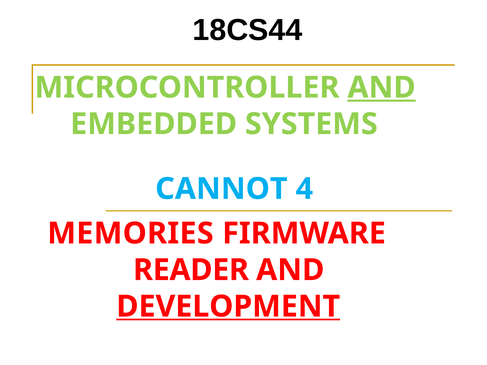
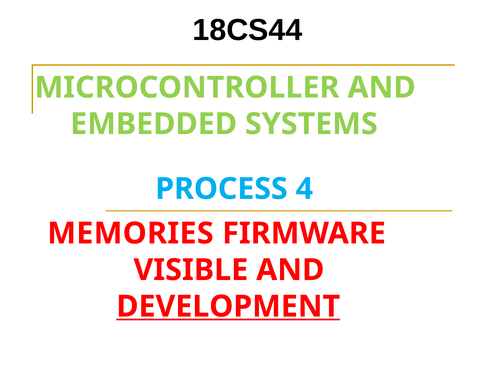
AND underline: present -> none (382, 88)
CANNOT: CANNOT -> PROCESS (221, 189)
READER: READER -> VISIBLE (191, 270)
